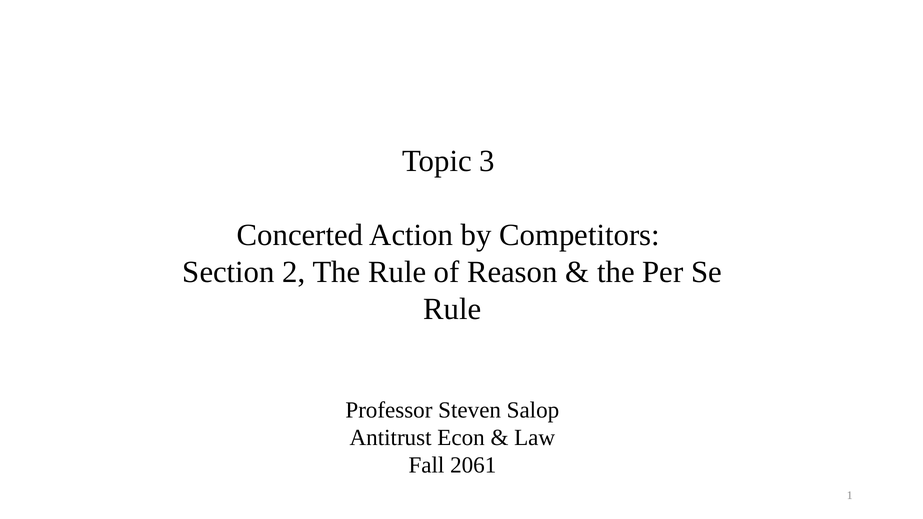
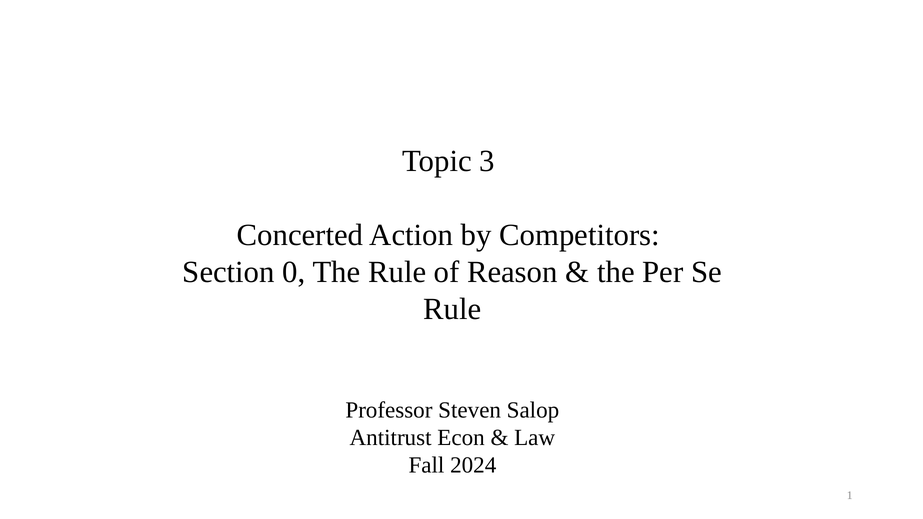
2: 2 -> 0 (294, 272)
2061: 2061 -> 2024 (473, 466)
